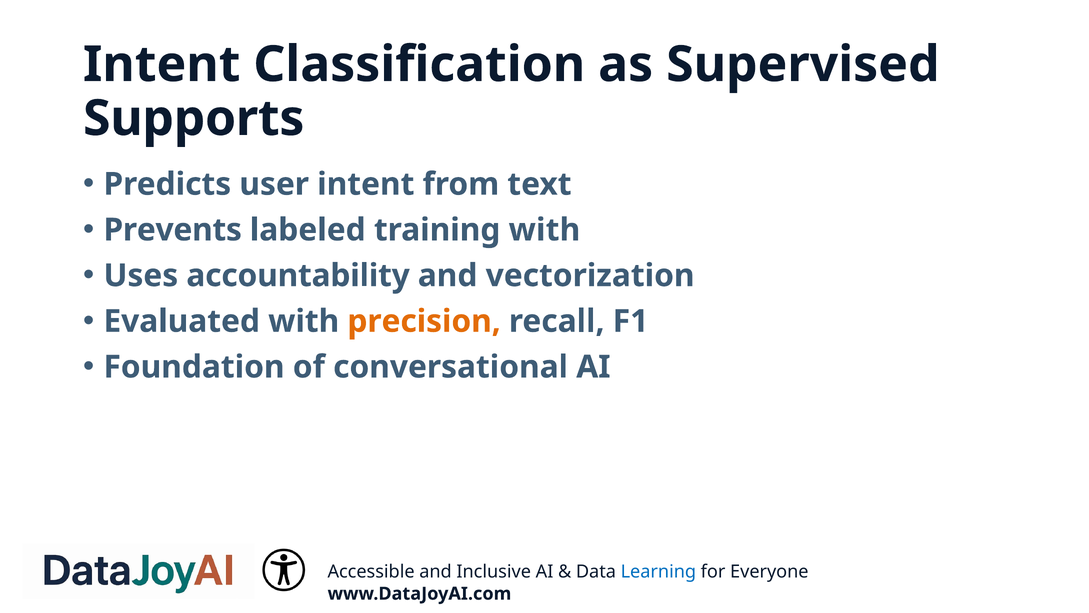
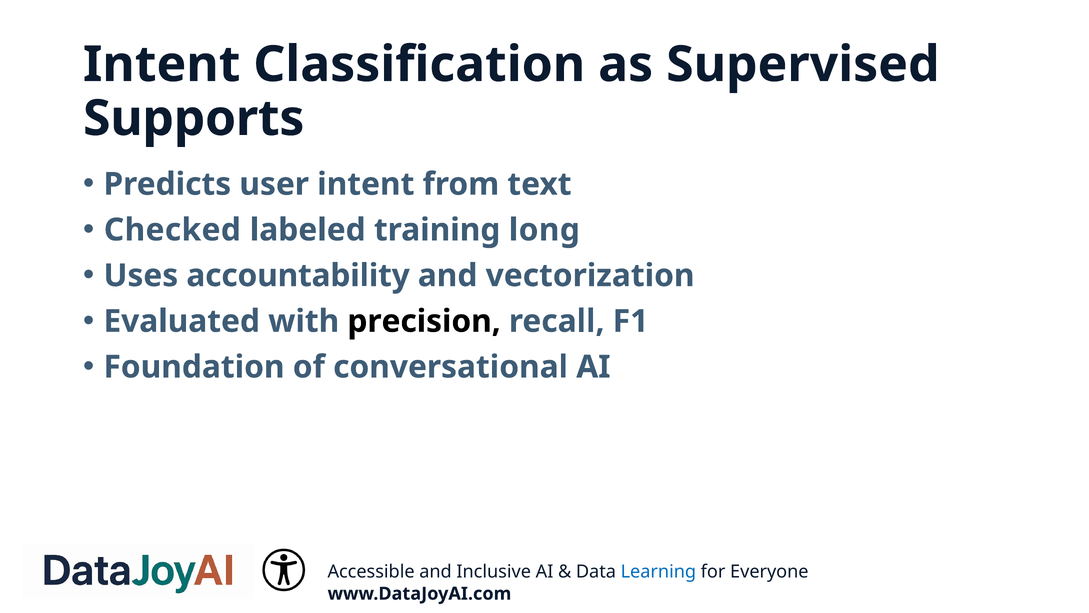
Prevents: Prevents -> Checked (172, 230)
training with: with -> long (544, 230)
precision colour: orange -> black (424, 321)
